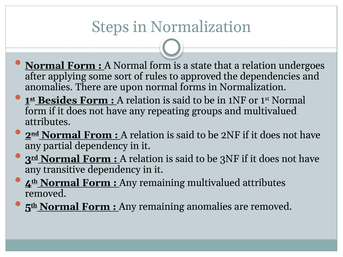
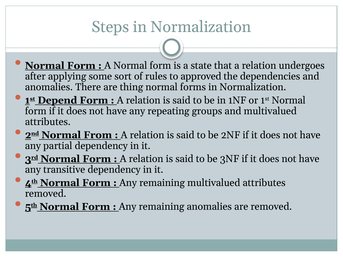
upon: upon -> thing (131, 87)
Besides: Besides -> Depend (57, 100)
